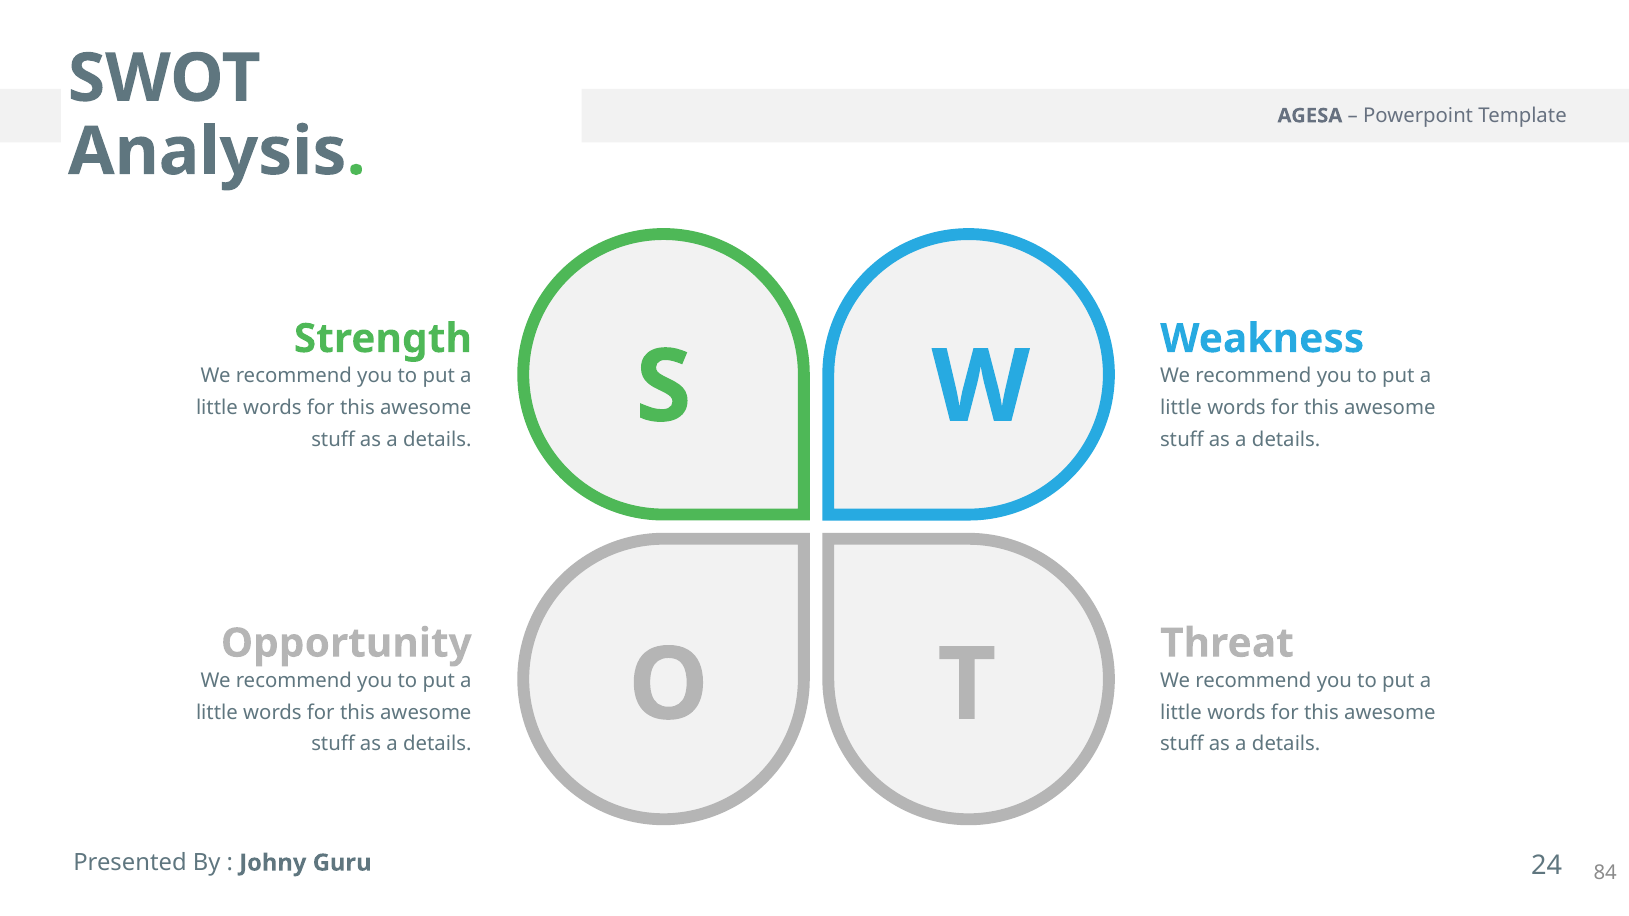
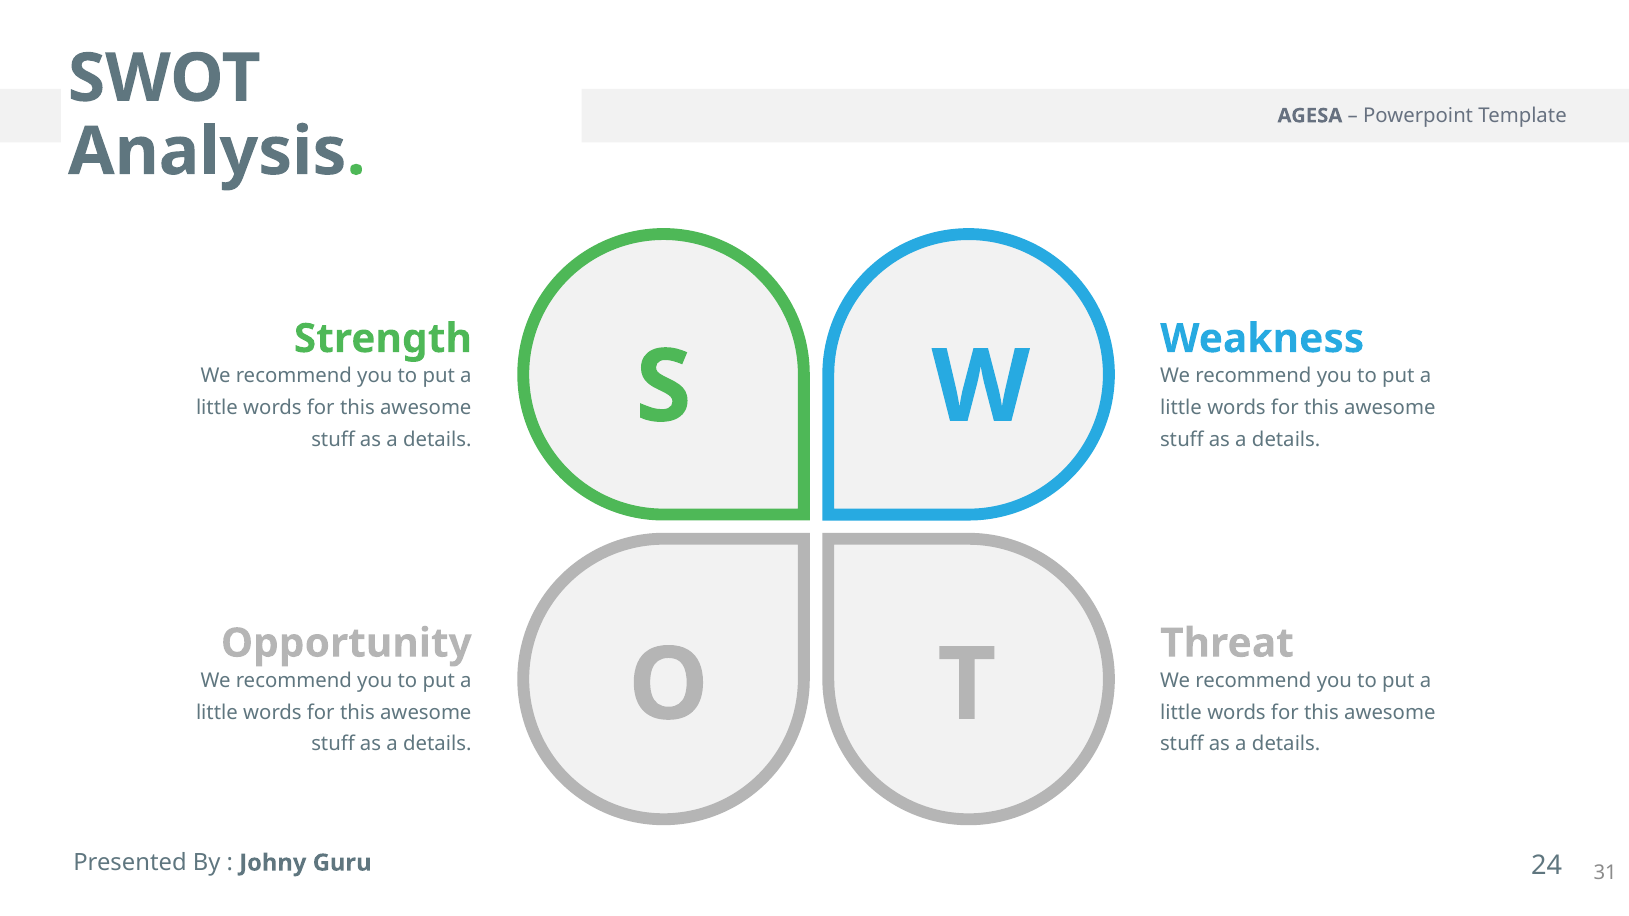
84: 84 -> 31 (1605, 873)
